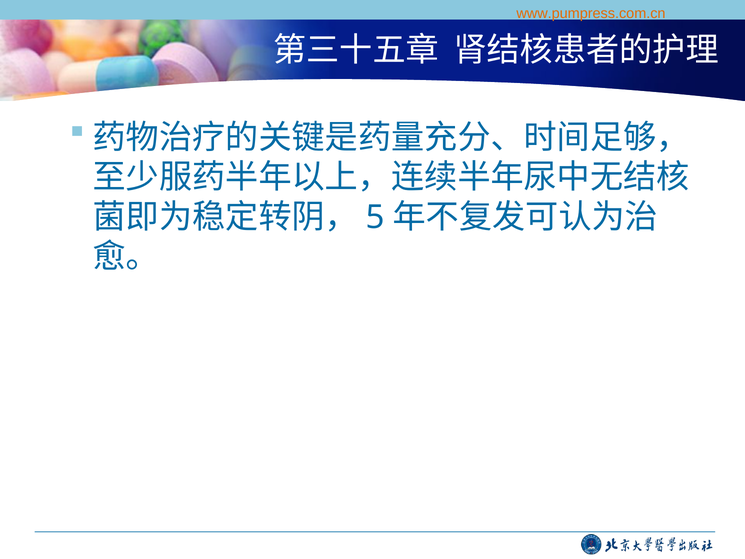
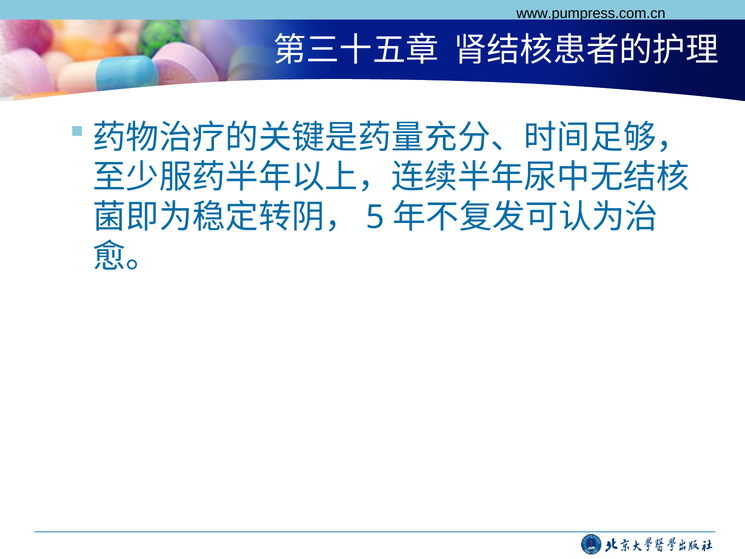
www.pumpress.com.cn colour: orange -> black (591, 13)
